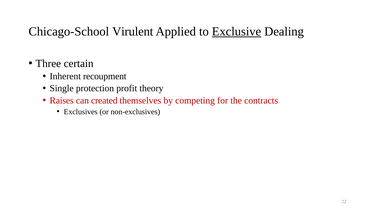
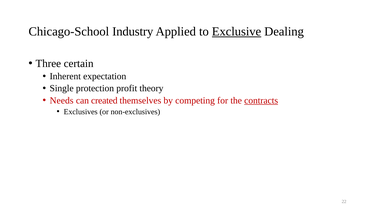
Virulent: Virulent -> Industry (133, 32)
recoupment: recoupment -> expectation (105, 76)
Raises: Raises -> Needs (62, 100)
contracts underline: none -> present (261, 100)
